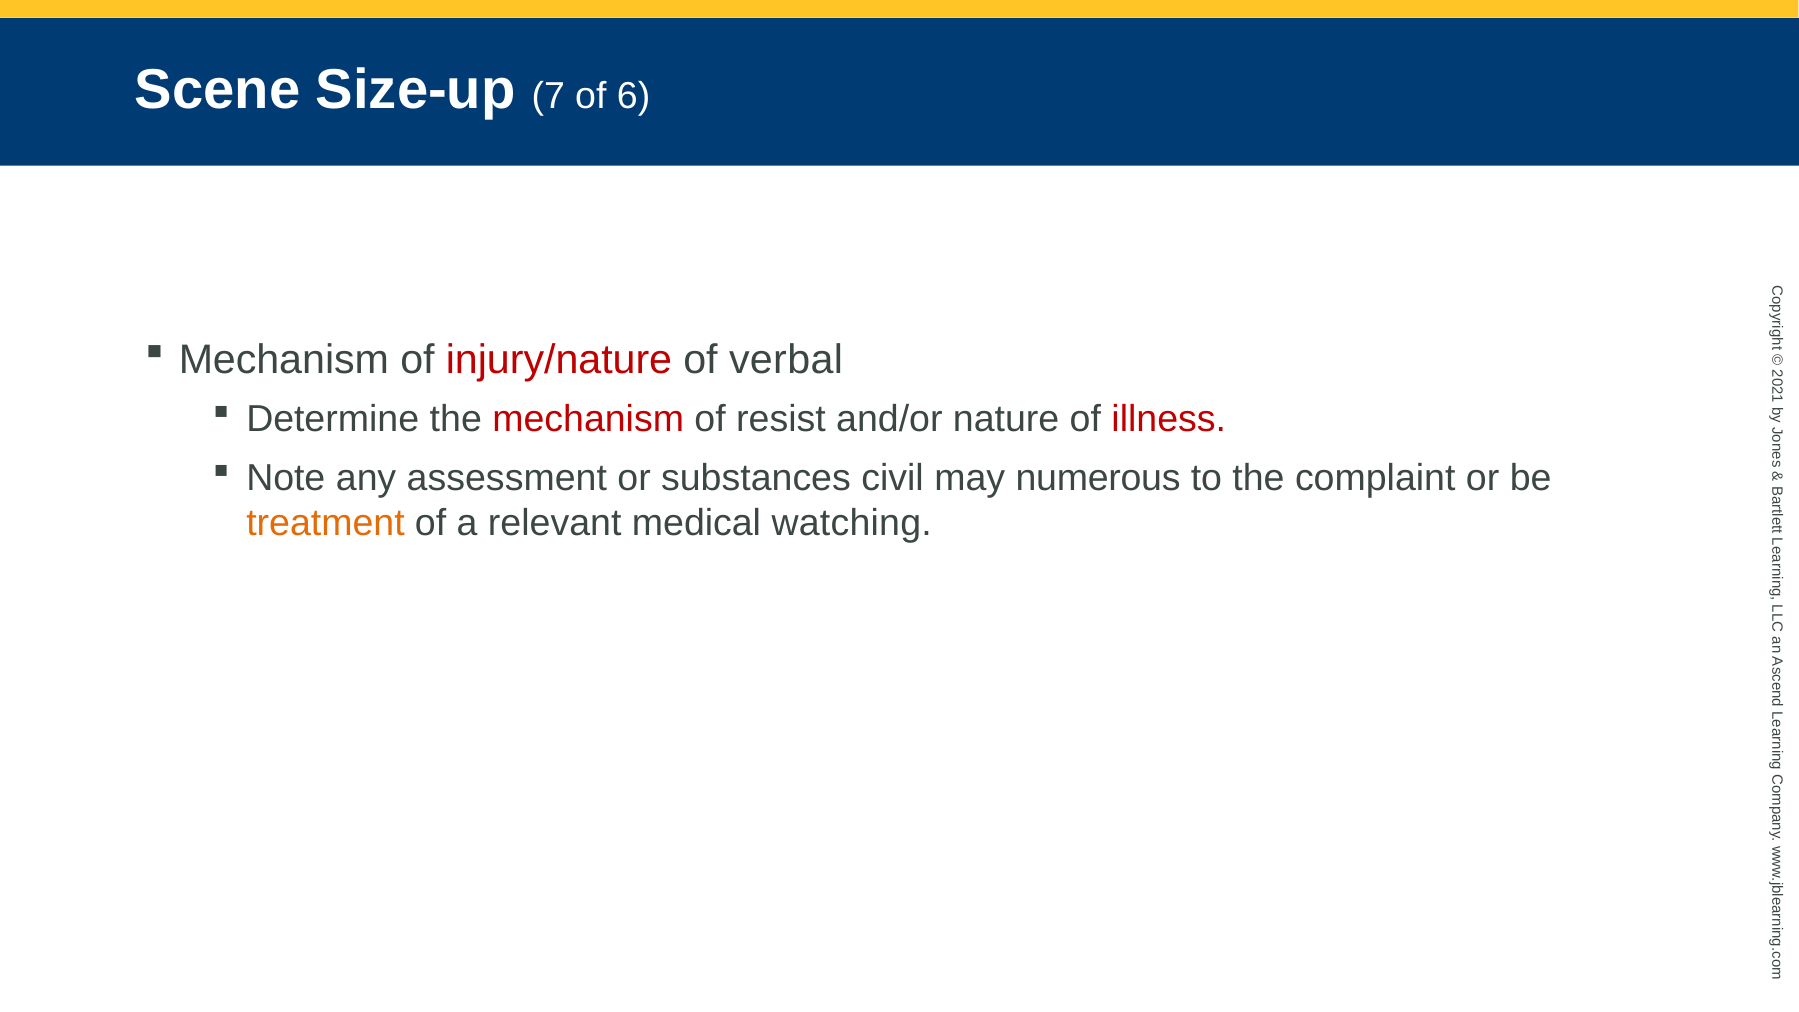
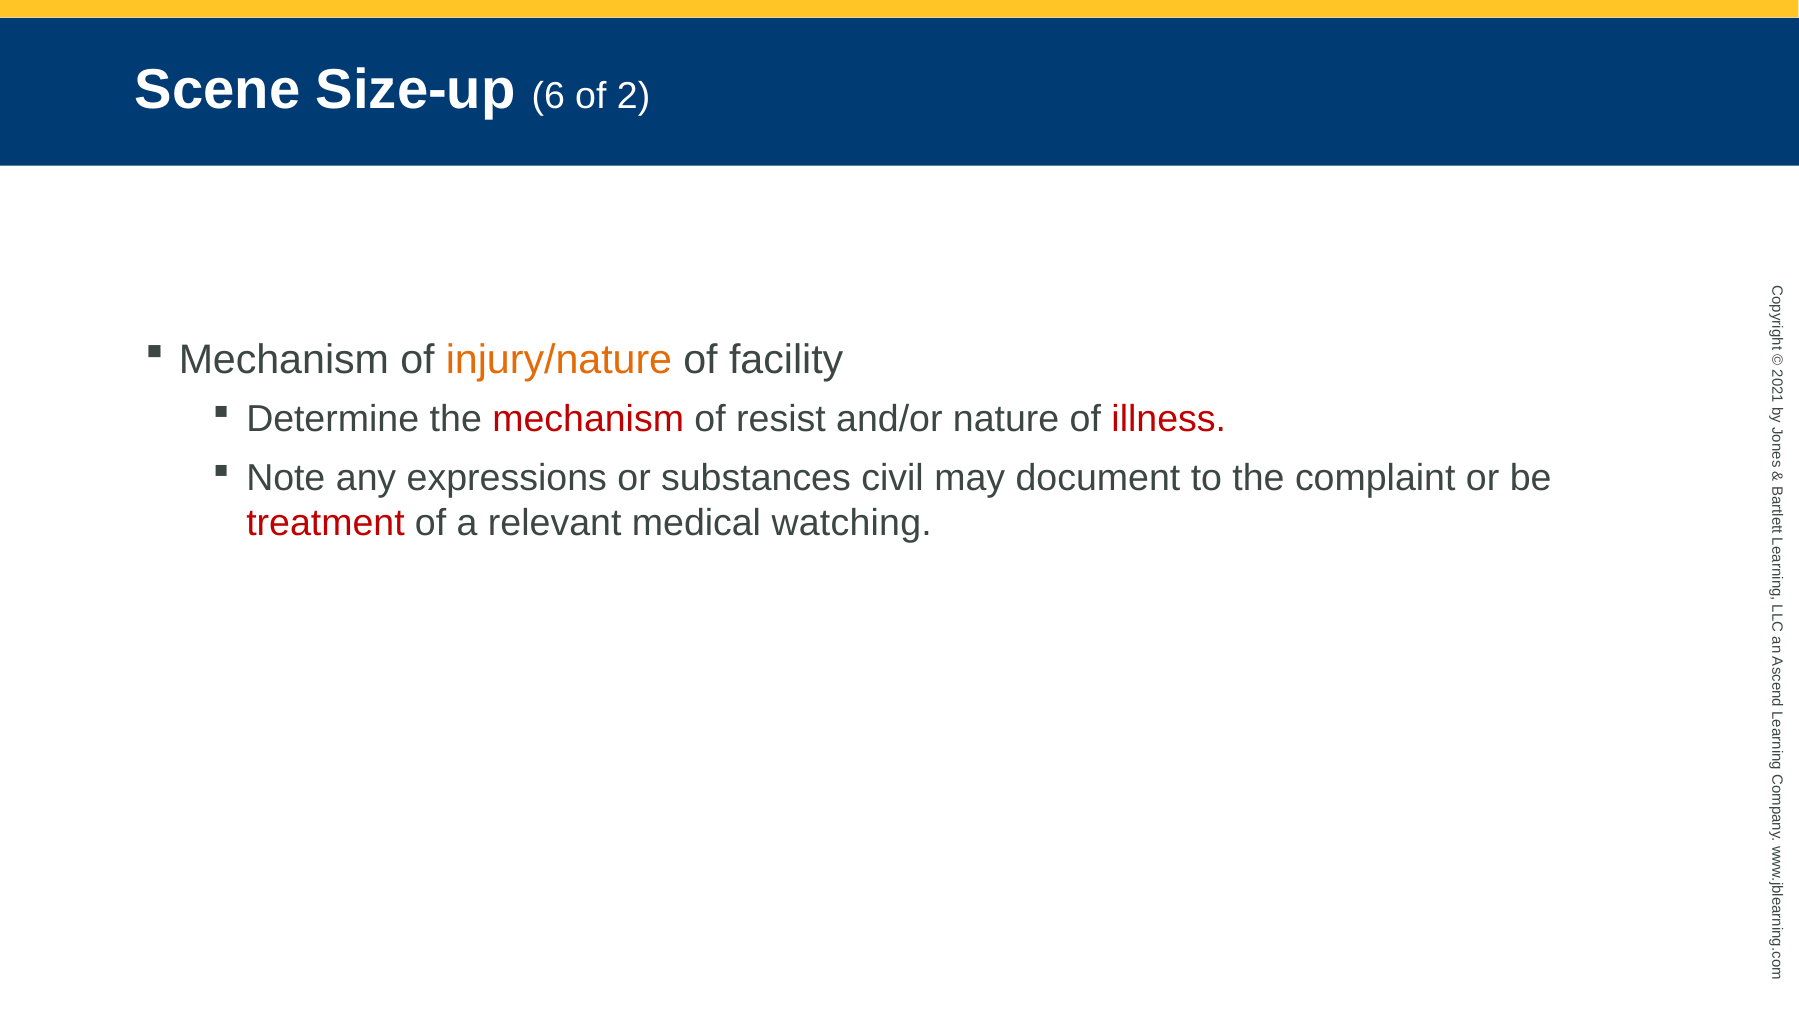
7: 7 -> 6 (548, 97)
of 6: 6 -> 2 (634, 97)
injury/nature colour: red -> orange (559, 360)
verbal: verbal -> facility (786, 360)
assessment: assessment -> expressions (507, 478)
numerous: numerous -> document (1098, 478)
treatment colour: orange -> red (325, 523)
